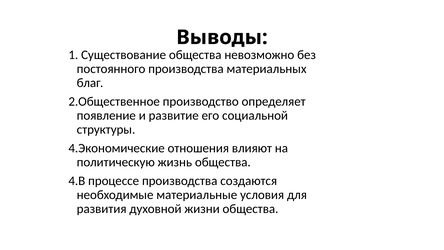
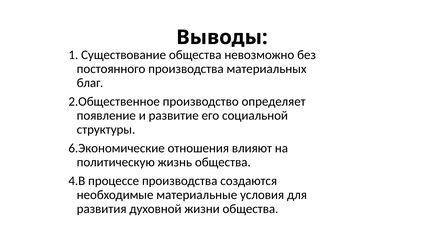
4.Экономические: 4.Экономические -> 6.Экономические (117, 148)
